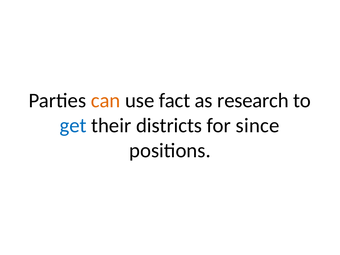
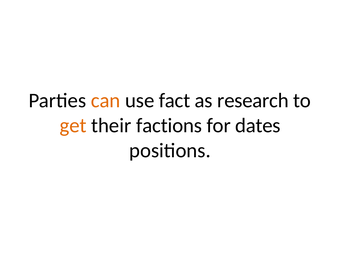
get colour: blue -> orange (73, 126)
districts: districts -> factions (169, 126)
since: since -> dates (258, 126)
